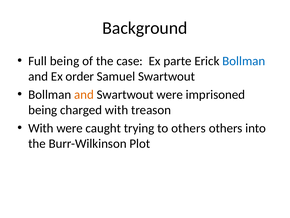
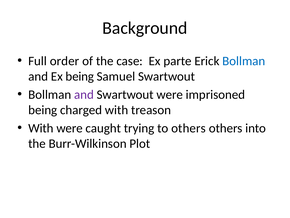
Full being: being -> order (65, 61)
Ex order: order -> being (80, 76)
and colour: orange -> purple (84, 94)
